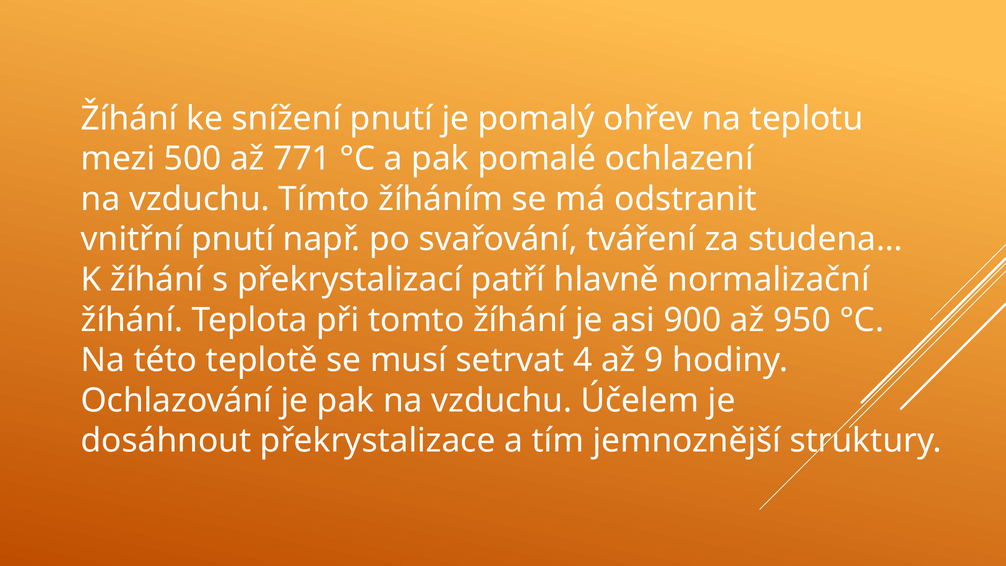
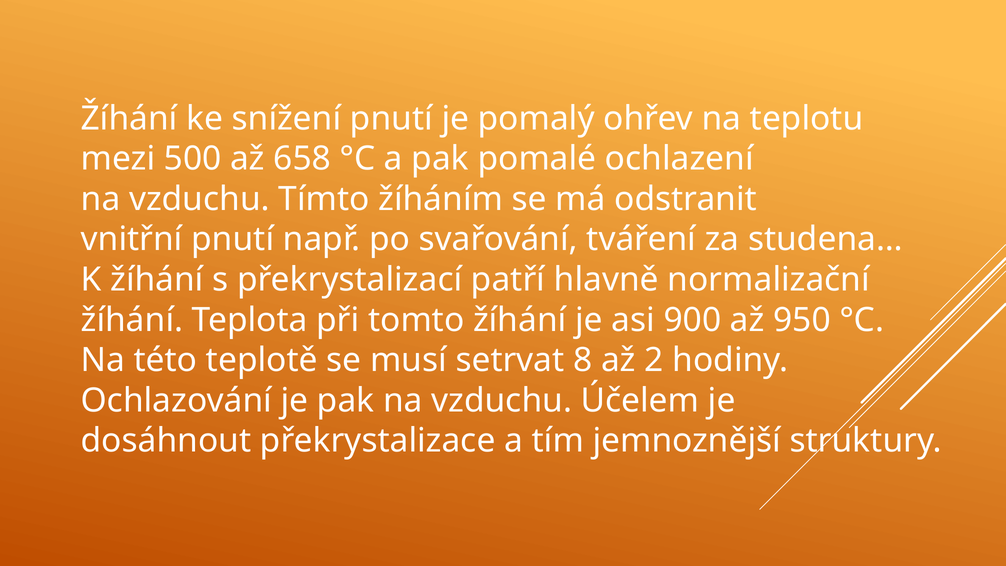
771: 771 -> 658 (302, 159)
4: 4 -> 8 (583, 360)
9: 9 -> 2 (654, 360)
